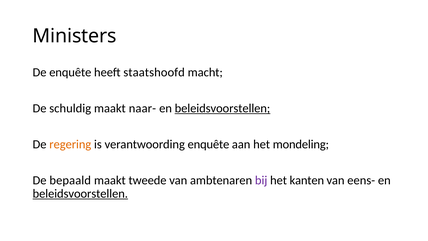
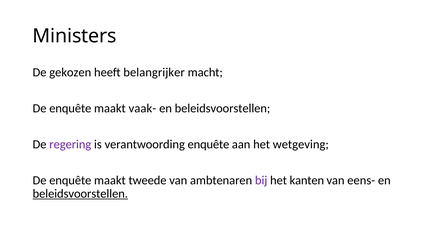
De enquête: enquête -> gekozen (70, 72)
staatshoofd: staatshoofd -> belangrijker (154, 72)
schuldig: schuldig -> enquête (70, 108)
naar-: naar- -> vaak- (142, 108)
beleidsvoorstellen underline: present -> none (222, 108)
regering colour: orange -> purple (70, 144)
mondeling: mondeling -> wetgeving (301, 144)
bepaald: bepaald -> enquête (70, 180)
